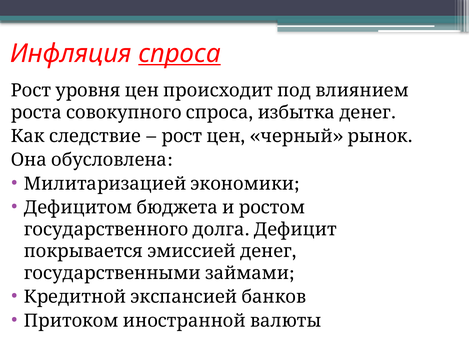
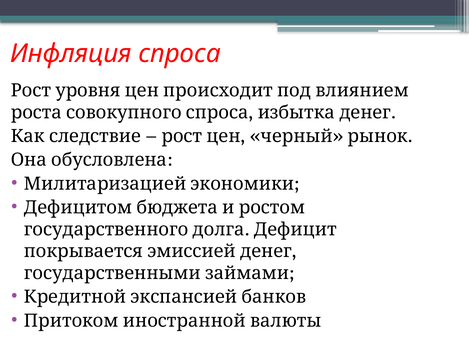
спроса underline: present -> none (180, 54)
